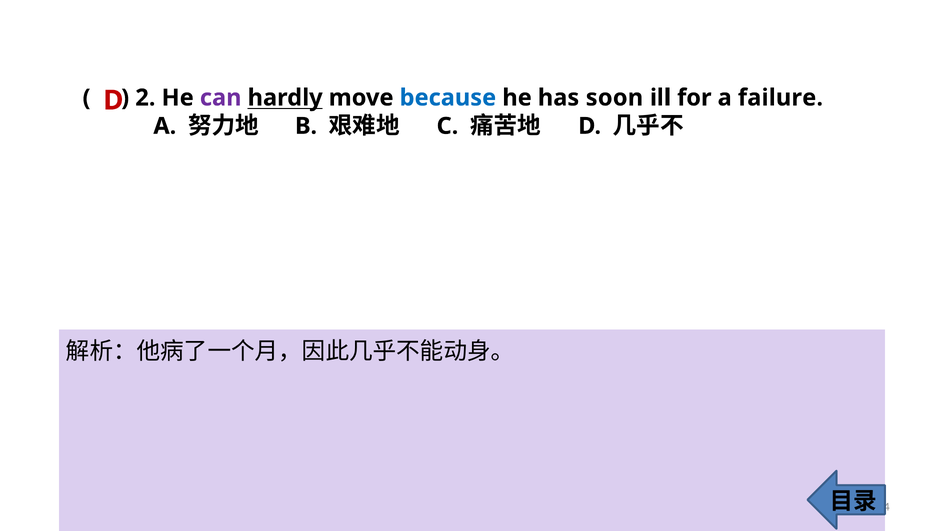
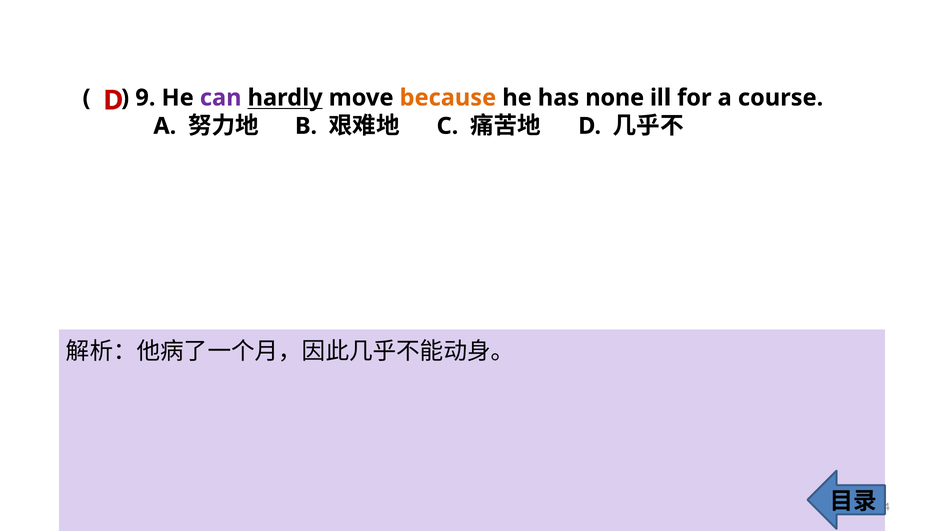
2: 2 -> 9 (145, 98)
because colour: blue -> orange (448, 98)
soon: soon -> none (615, 98)
failure: failure -> course (781, 98)
